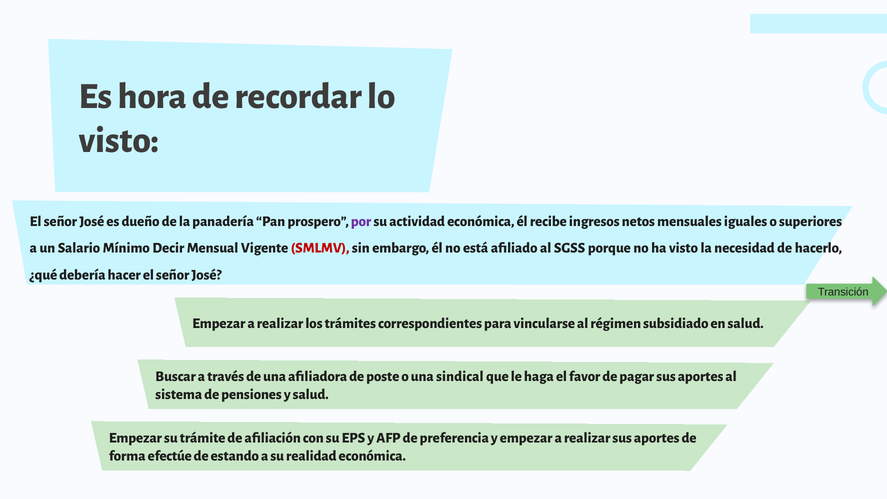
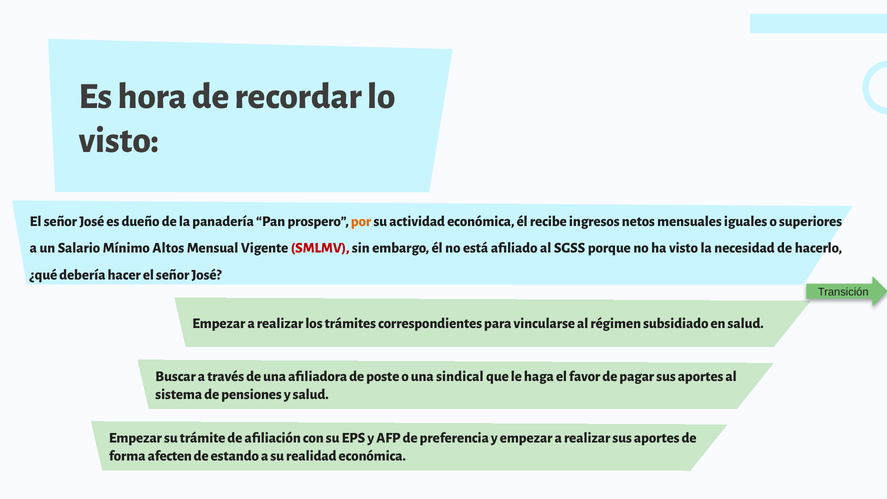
por colour: purple -> orange (361, 221)
Decir: Decir -> Altos (168, 248)
efectúe: efectúe -> afecten (170, 456)
